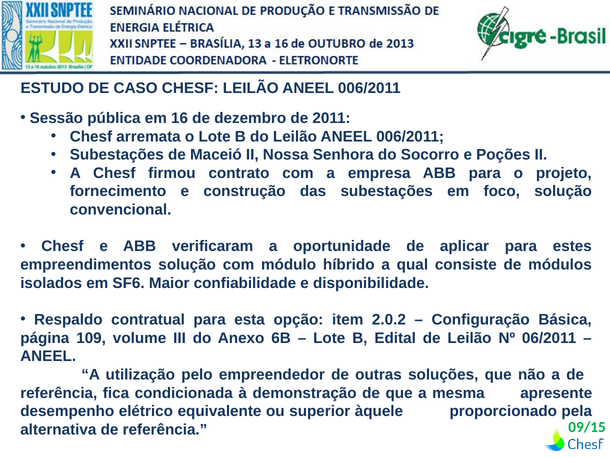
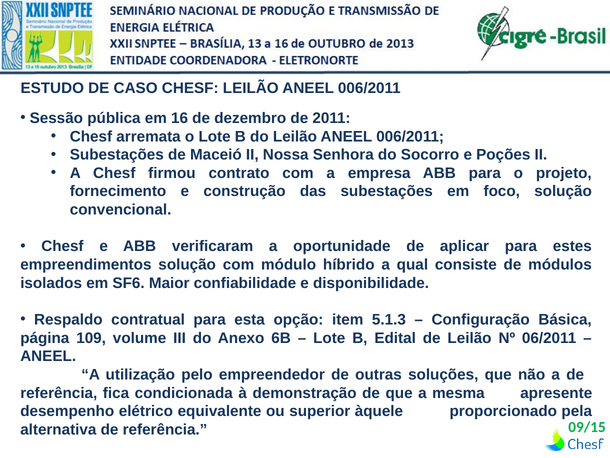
2.0.2: 2.0.2 -> 5.1.3 (389, 319)
